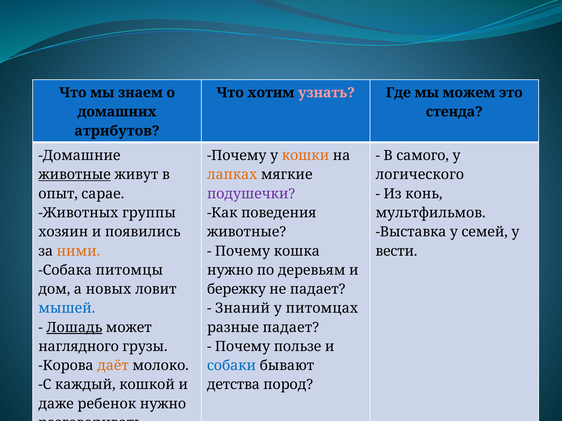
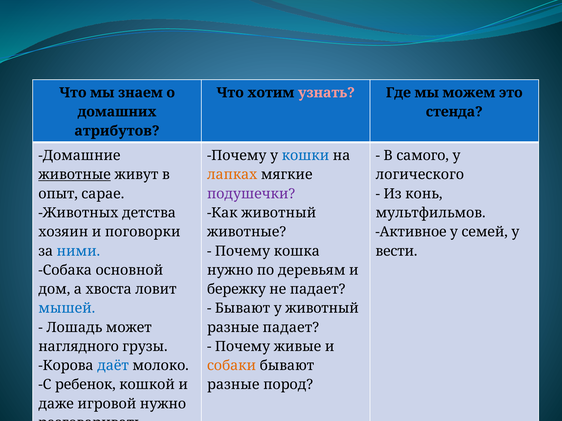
кошки colour: orange -> blue (305, 156)
группы: группы -> детства (149, 213)
Как поведения: поведения -> животный (279, 213)
появились: появились -> поговорки (143, 232)
Выставка: Выставка -> Активное (411, 232)
ними colour: orange -> blue (78, 251)
питомцы: питомцы -> основной (129, 270)
новых: новых -> хвоста (109, 290)
Знаний: Знаний -> Бывают (243, 309)
у питомцах: питомцах -> животный (322, 309)
Лошадь underline: present -> none (74, 328)
пользе: пользе -> живые (298, 347)
даёт colour: orange -> blue (113, 366)
собаки colour: blue -> orange (232, 366)
каждый: каждый -> ребенок (85, 385)
детства: детства -> разные (233, 385)
ребенок: ребенок -> игровой (107, 404)
